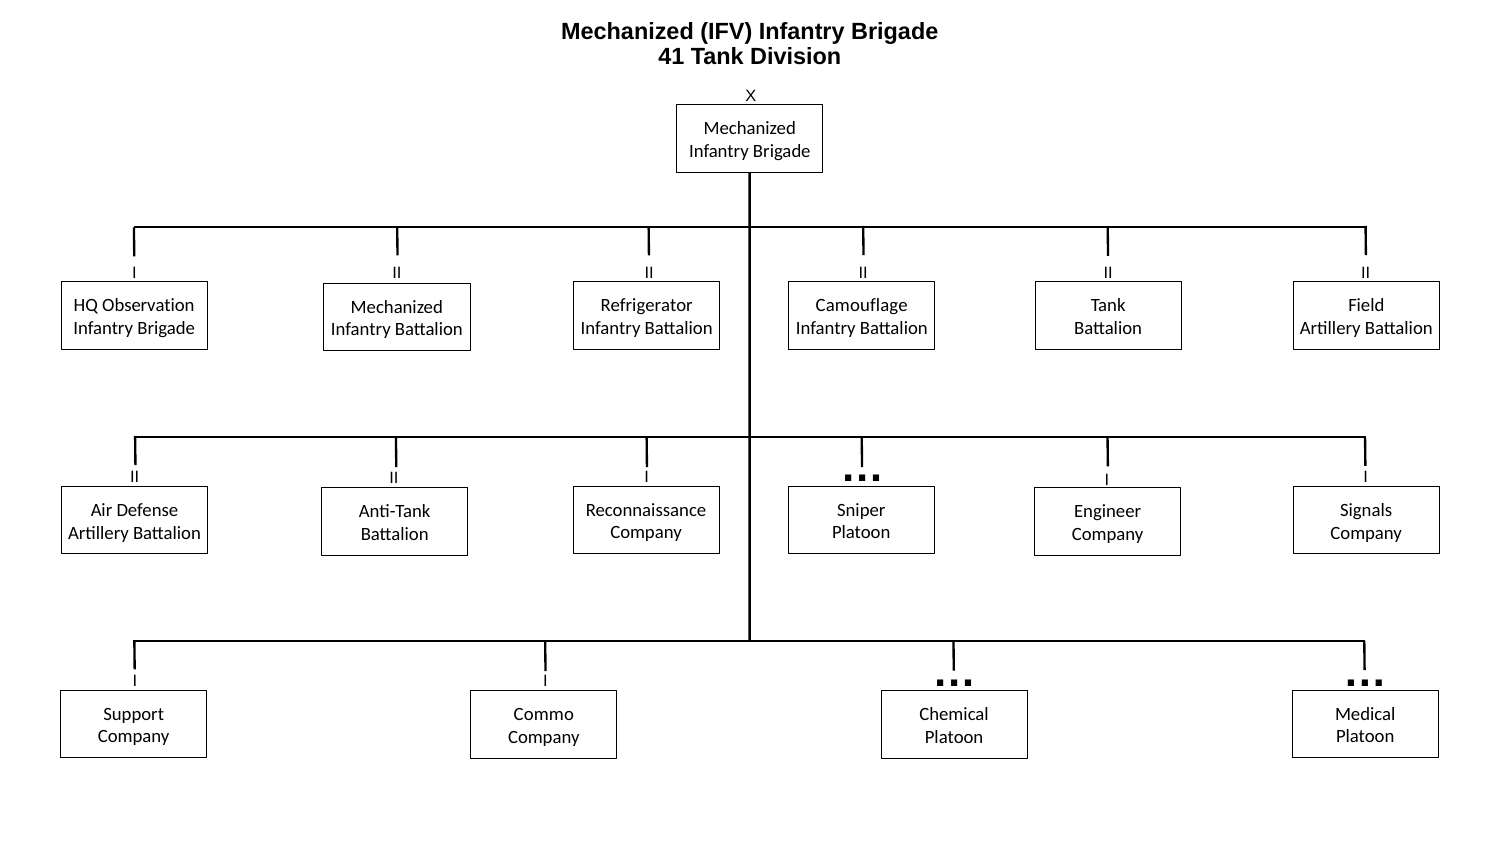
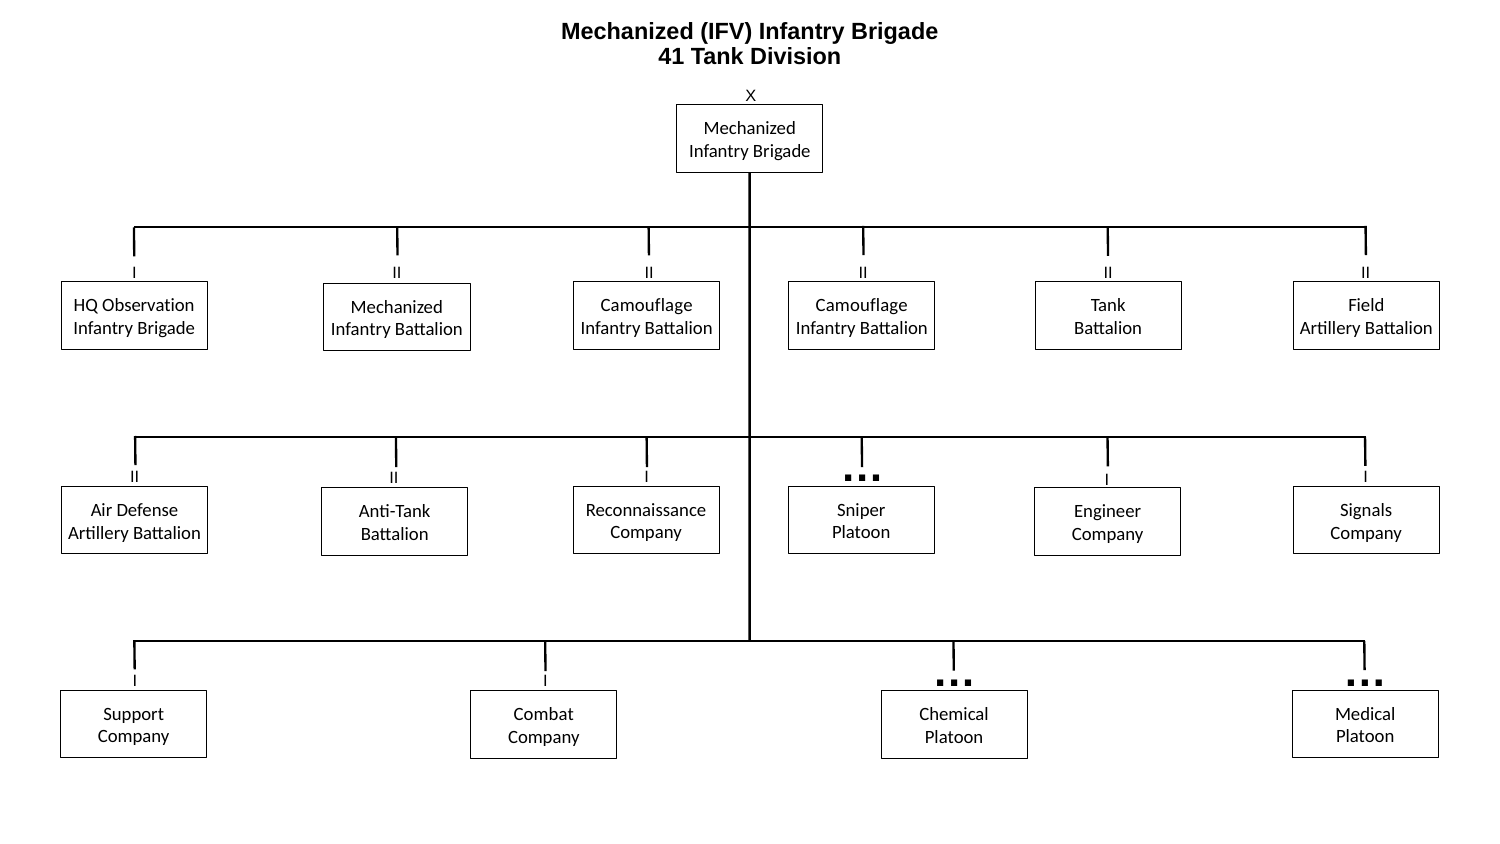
Refrigerator: Refrigerator -> Camouflage (647, 306)
Commo: Commo -> Combat (544, 714)
